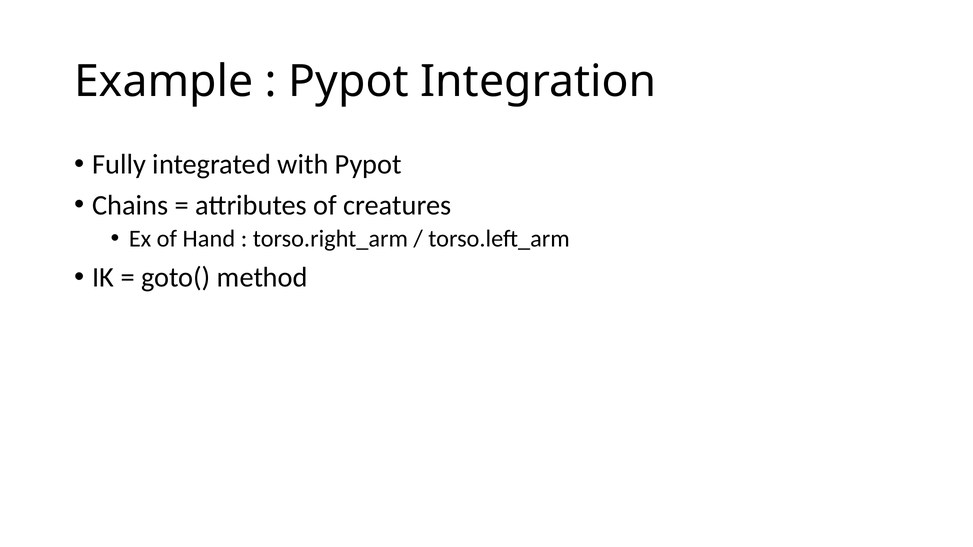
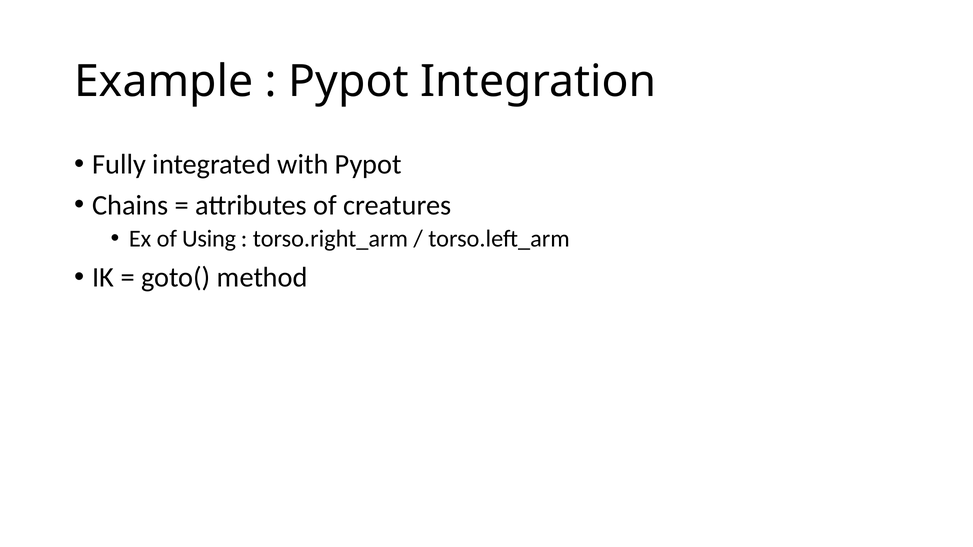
Hand: Hand -> Using (209, 239)
